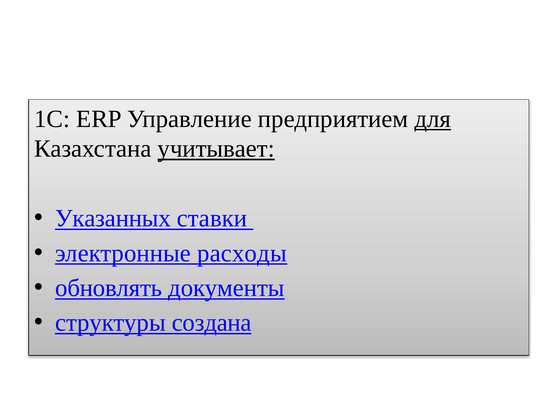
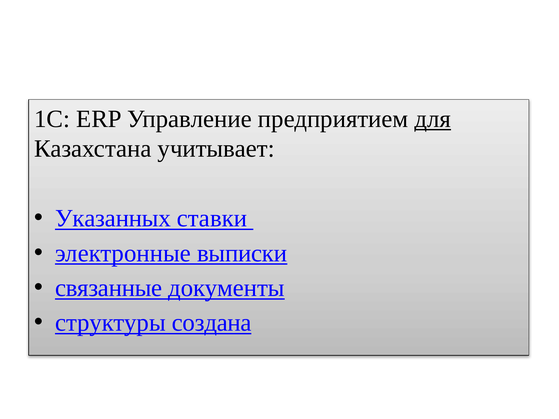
учитывает underline: present -> none (216, 149)
расходы: расходы -> выписки (242, 253)
обновлять: обновлять -> связанные (109, 288)
